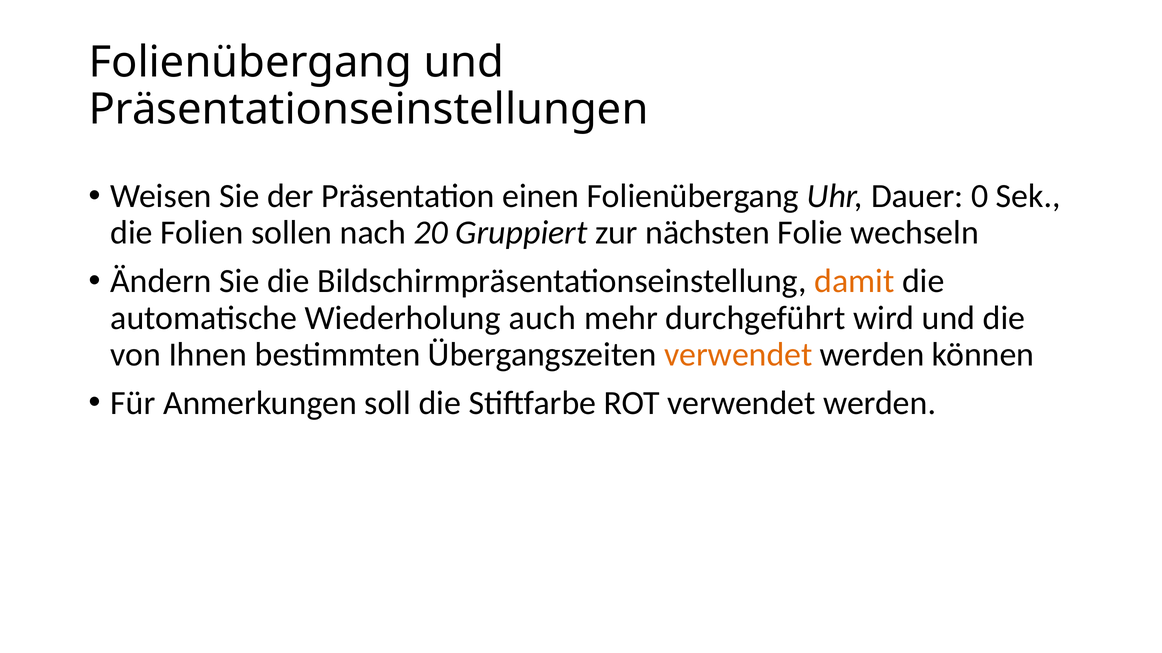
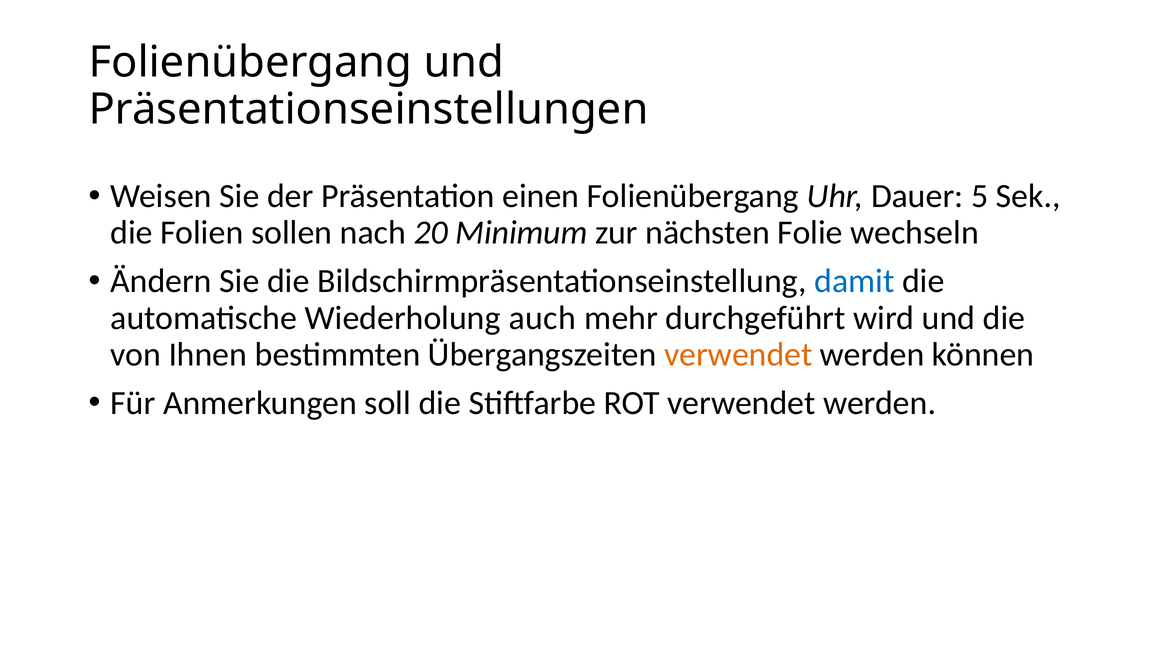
0: 0 -> 5 (980, 196)
Gruppiert: Gruppiert -> Minimum (521, 233)
damit colour: orange -> blue (854, 282)
